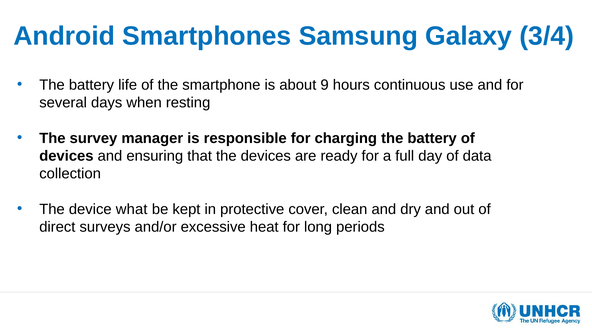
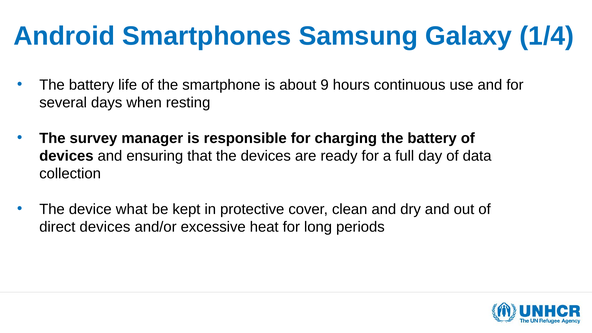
3/4: 3/4 -> 1/4 (547, 36)
direct surveys: surveys -> devices (105, 227)
